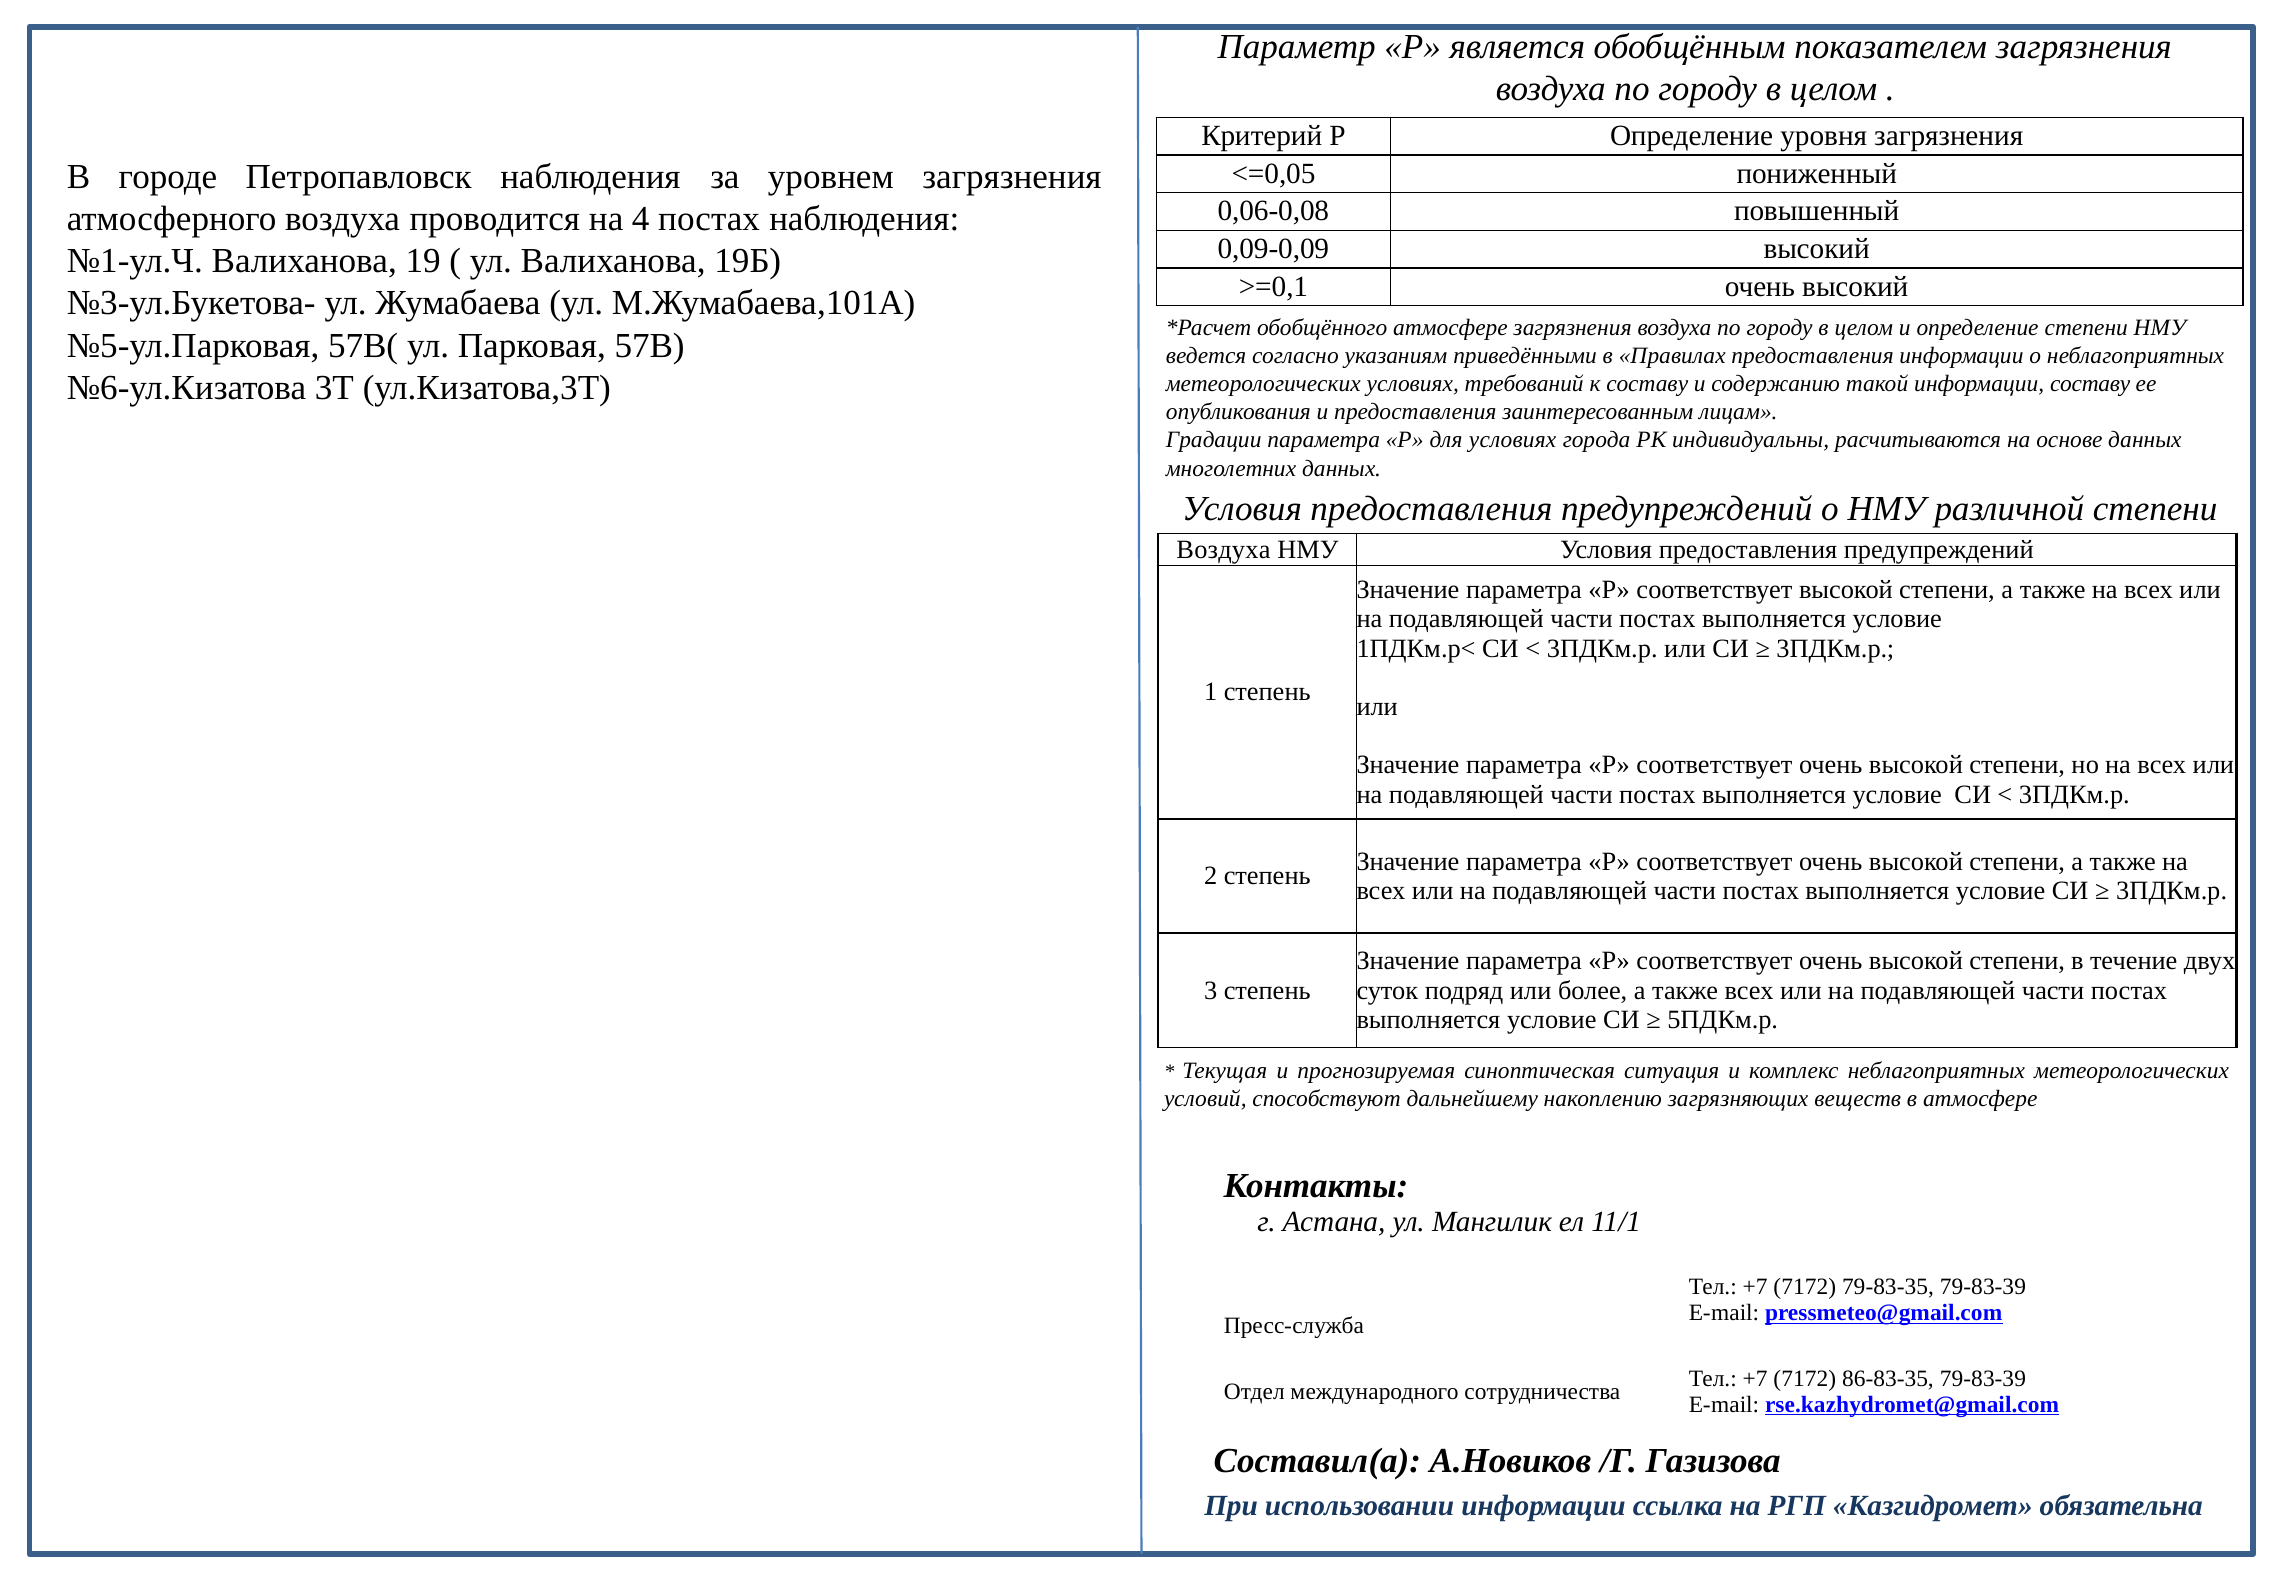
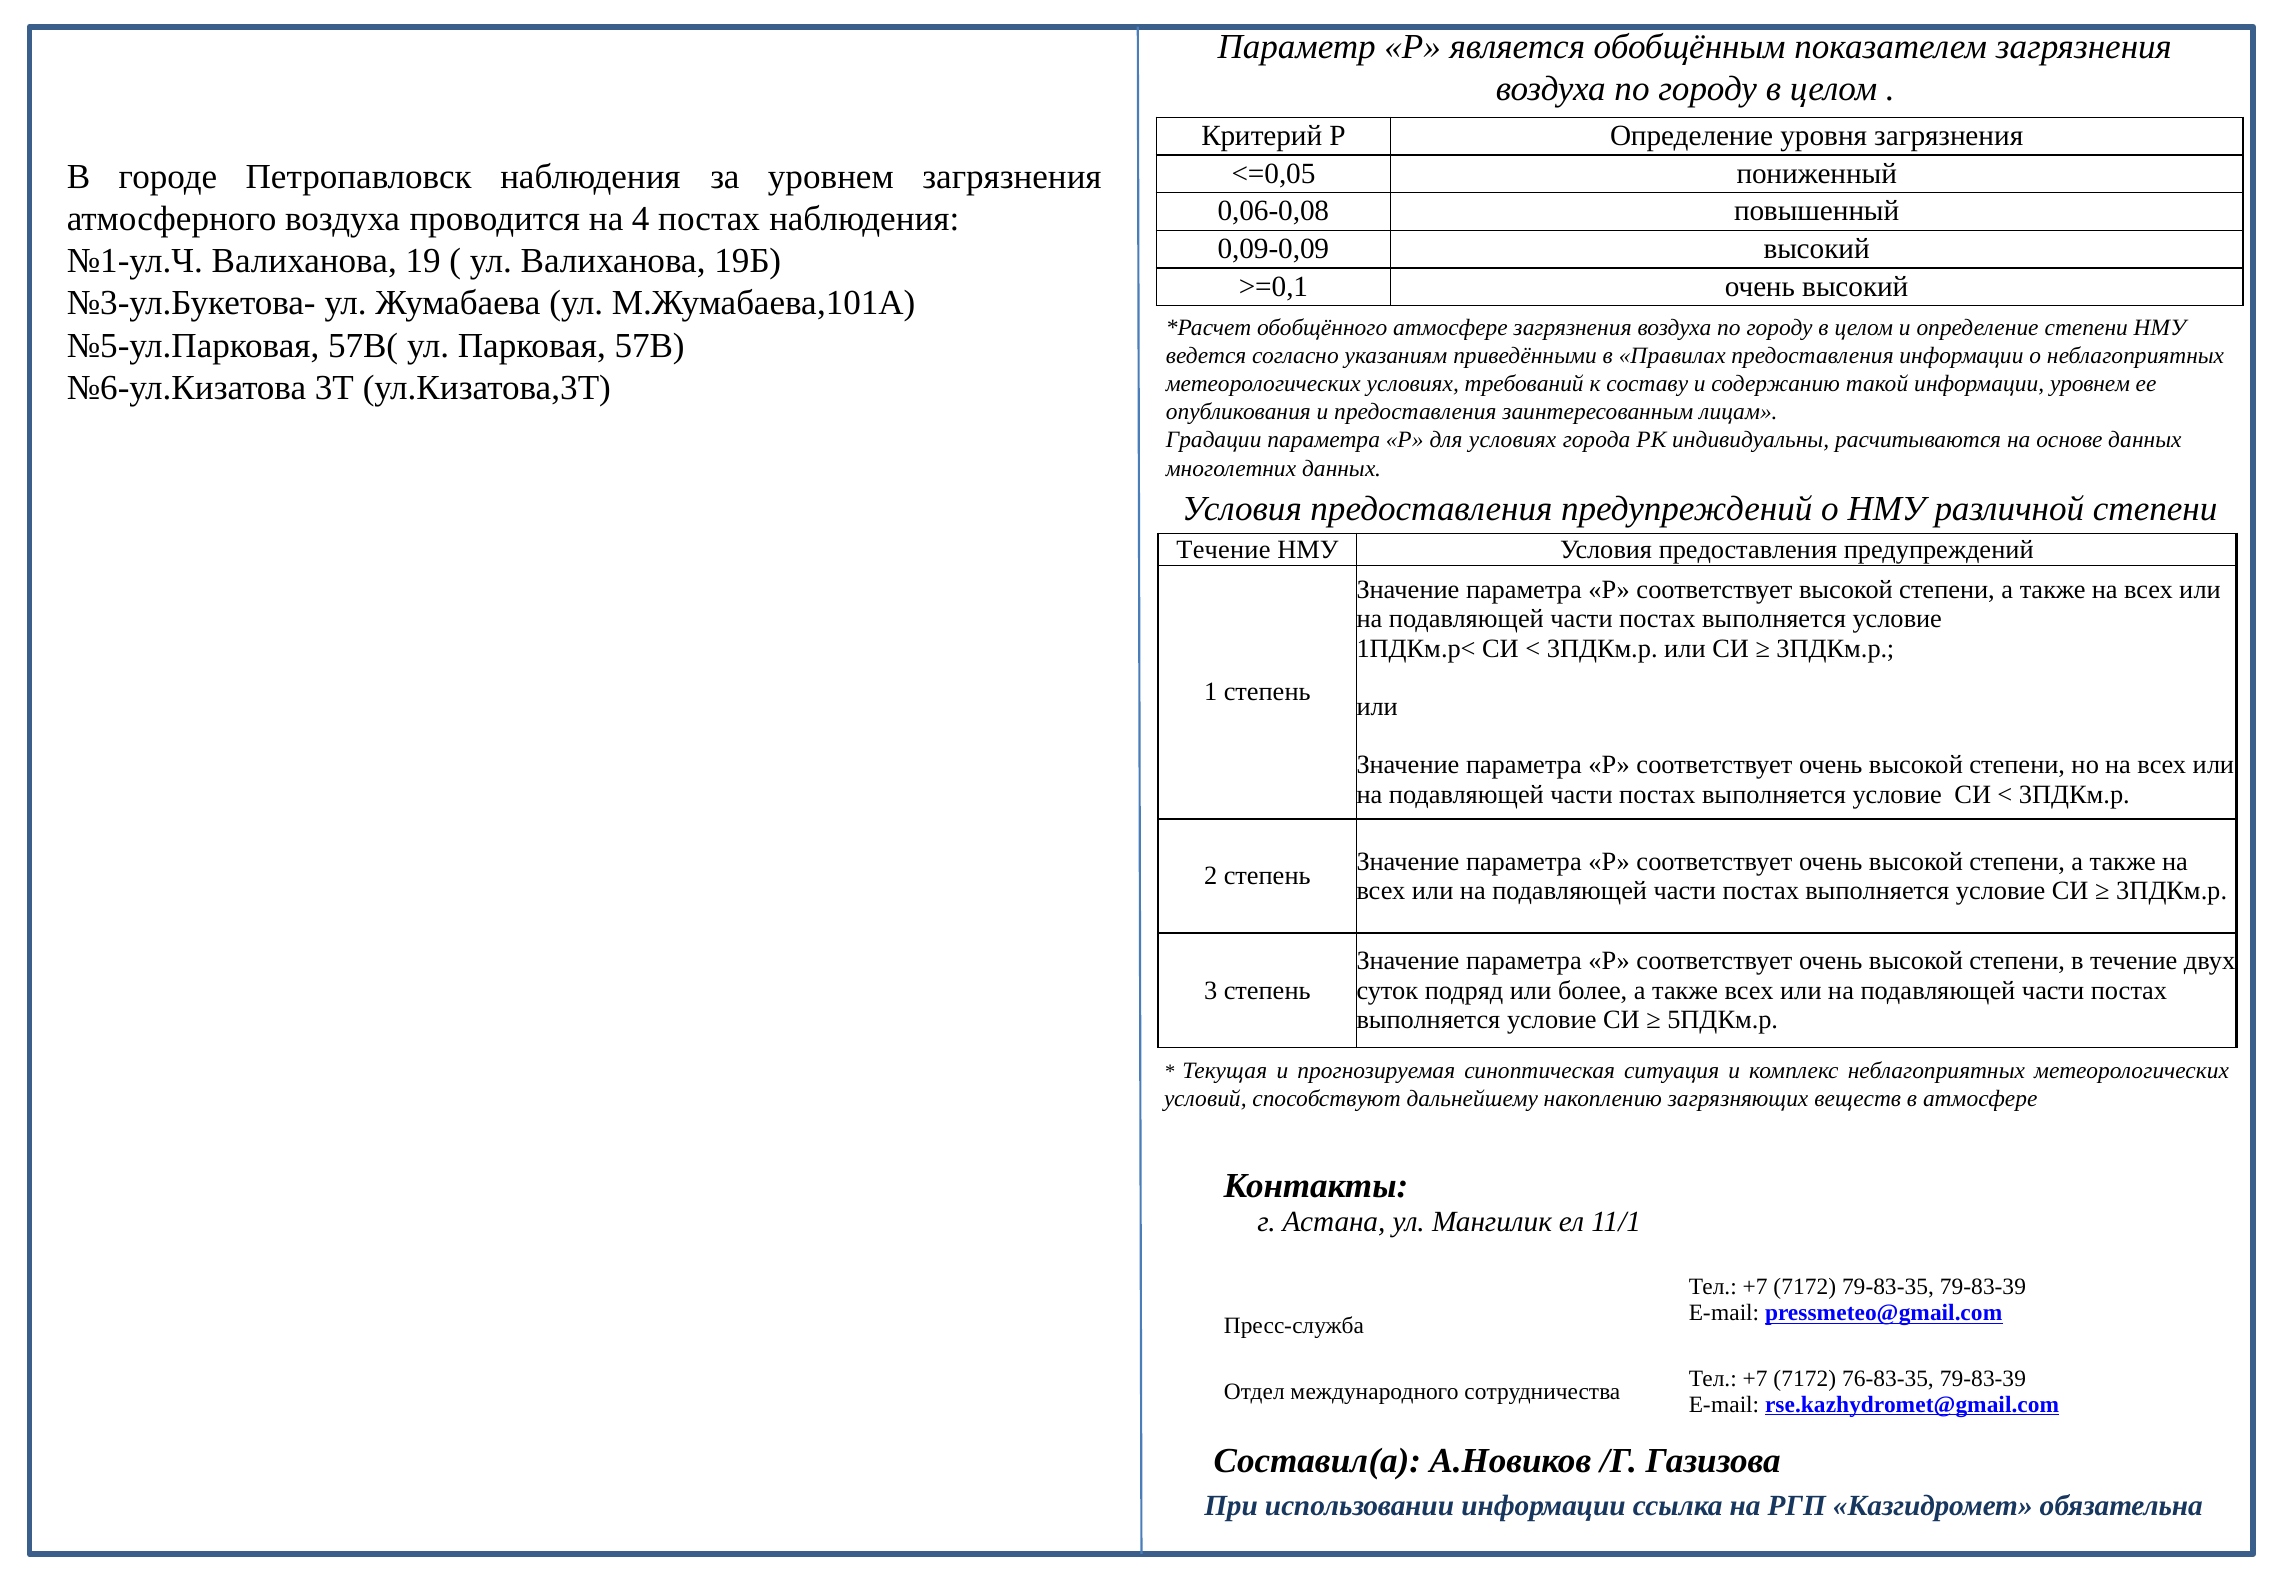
информации составу: составу -> уровнем (2090, 384)
Воздуха: Воздуха -> Течение (1223, 549)
86-83-35: 86-83-35 -> 76-83-35 (1888, 1378)
